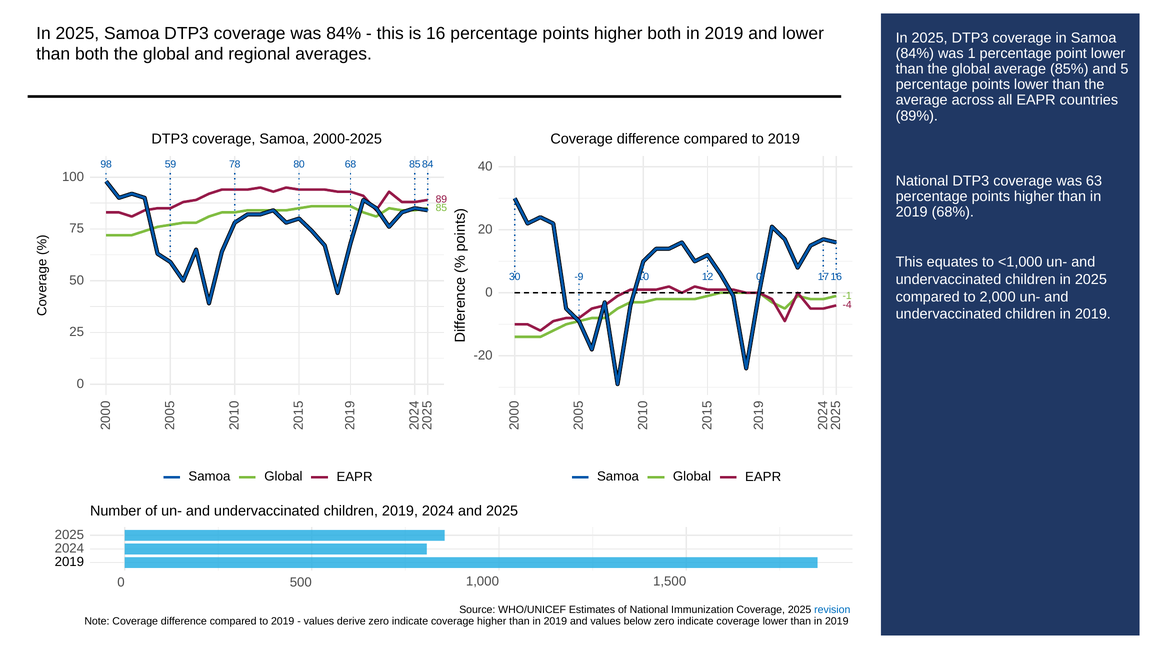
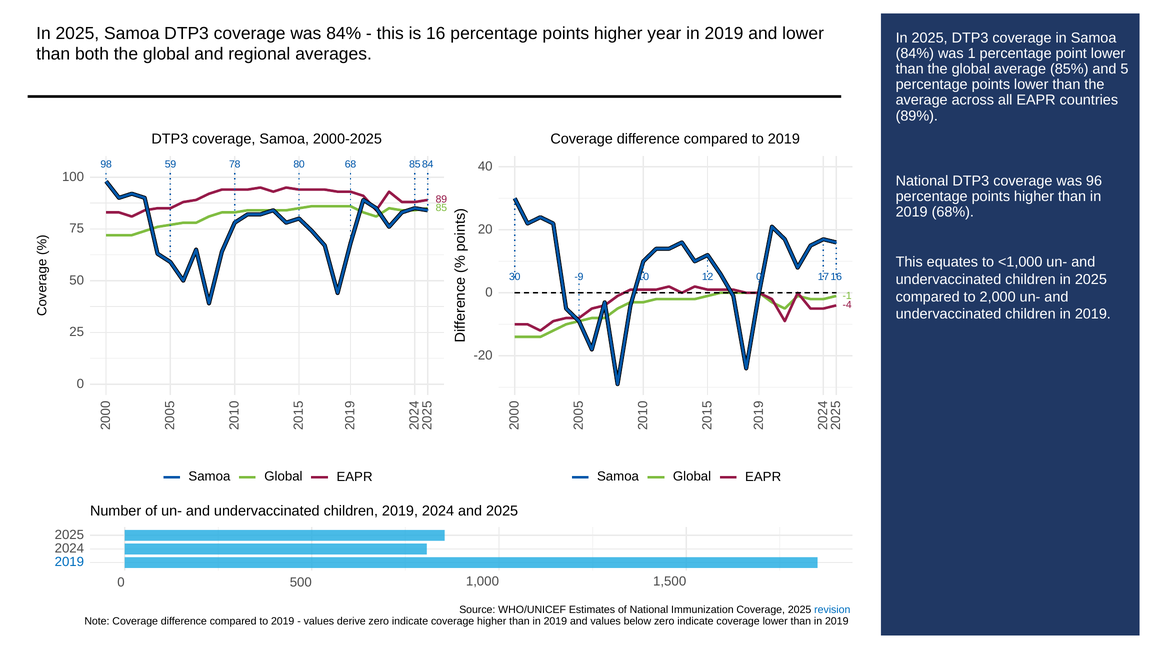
higher both: both -> year (664, 33)
63: 63 -> 96 (1094, 181)
2019 colour: black -> blue (69, 562)
